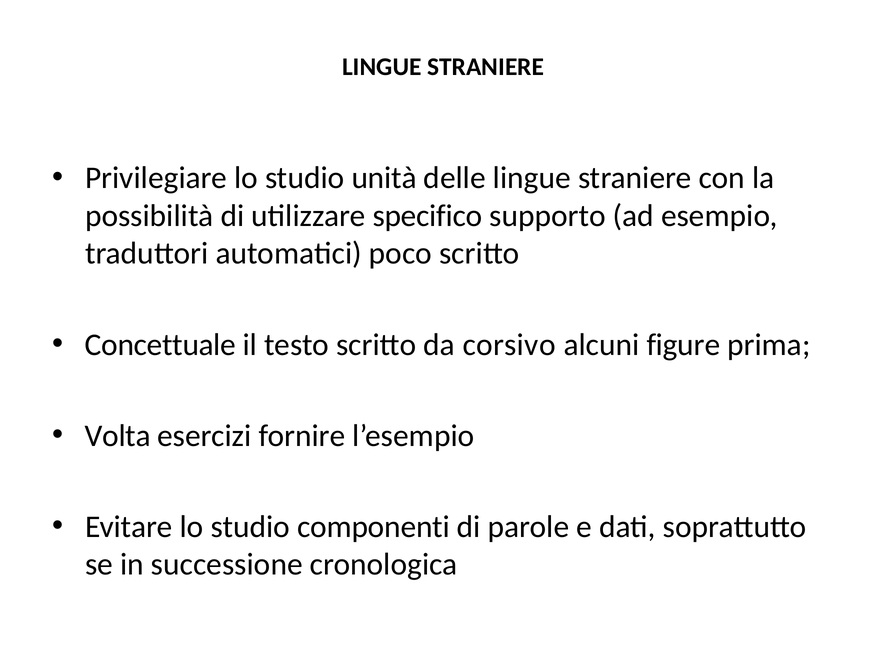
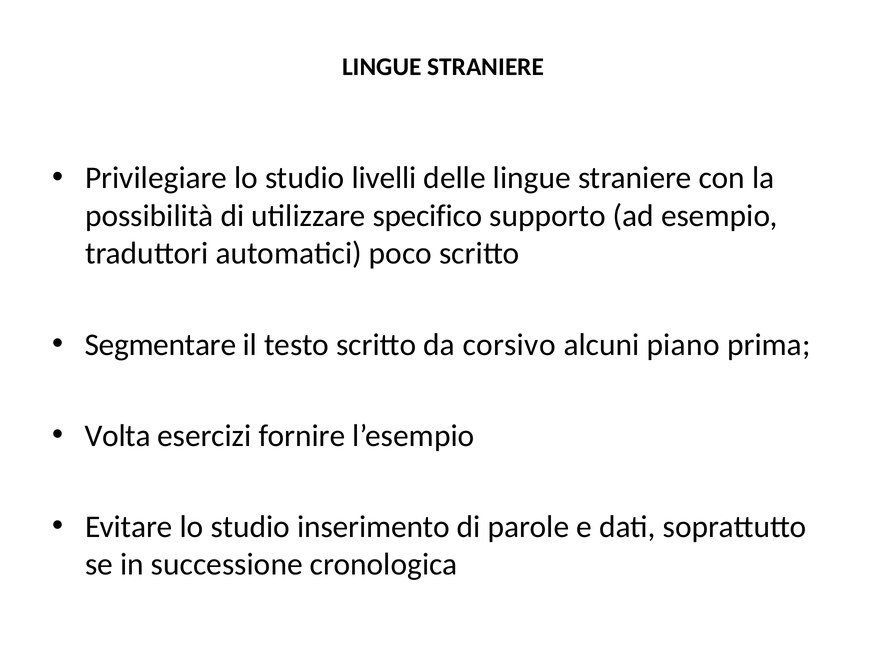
unità: unità -> livelli (384, 178)
Concettuale: Concettuale -> Segmentare (160, 345)
figure: figure -> piano (683, 345)
componenti: componenti -> inserimento (374, 527)
